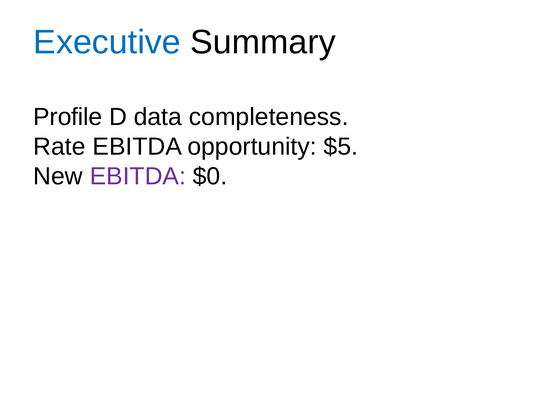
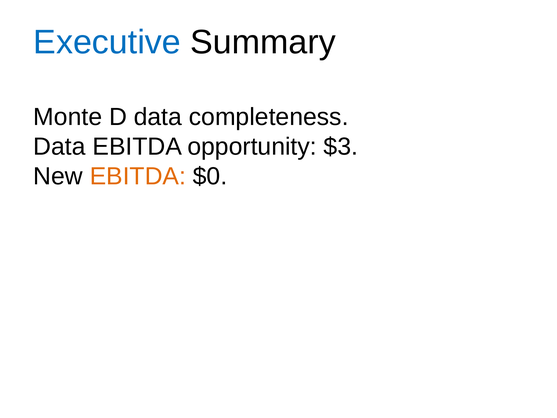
Profile: Profile -> Monte (68, 117)
Rate: Rate -> Data (59, 147)
$5: $5 -> $3 (341, 147)
EBITDA colour: purple -> orange (138, 176)
